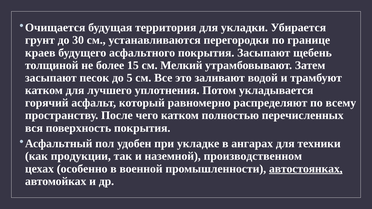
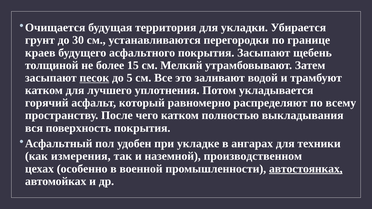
песок underline: none -> present (94, 78)
перечисленных: перечисленных -> выкладывания (303, 116)
продукции: продукции -> измерения (81, 156)
